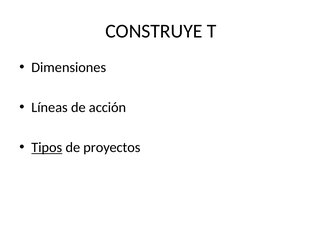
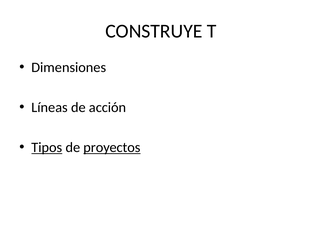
proyectos underline: none -> present (112, 148)
